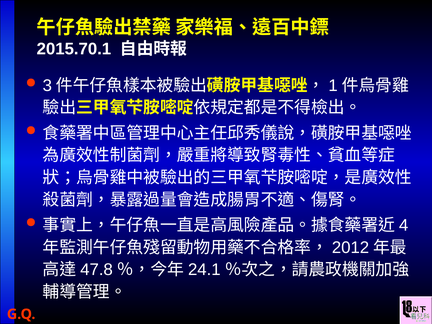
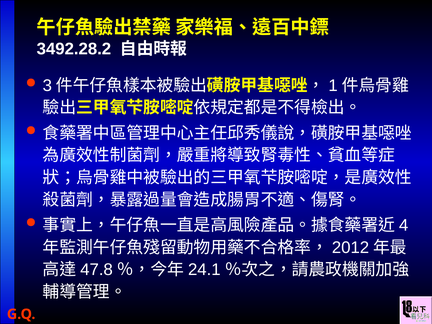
2015.70.1: 2015.70.1 -> 3492.28.2 (74, 49)
